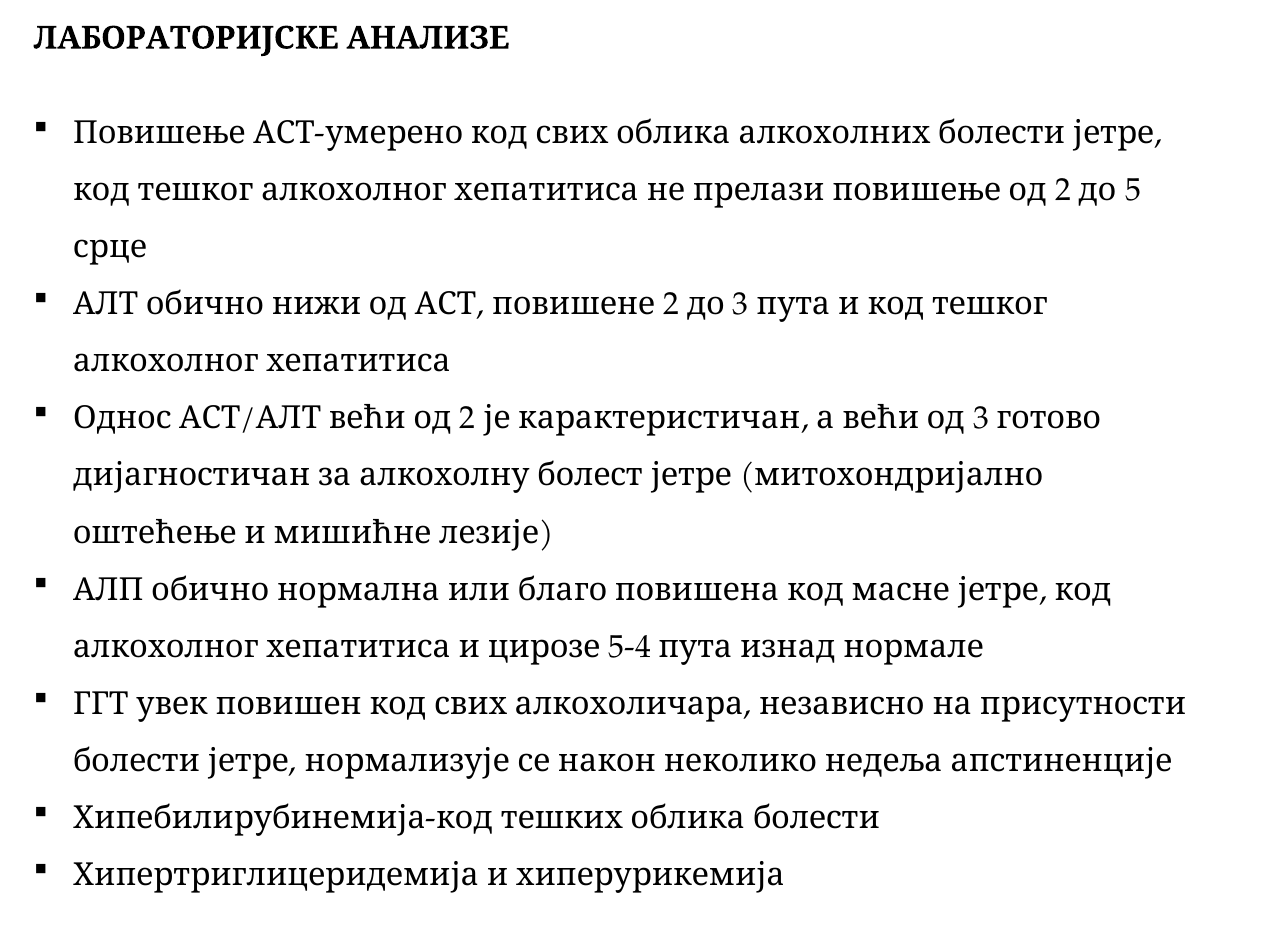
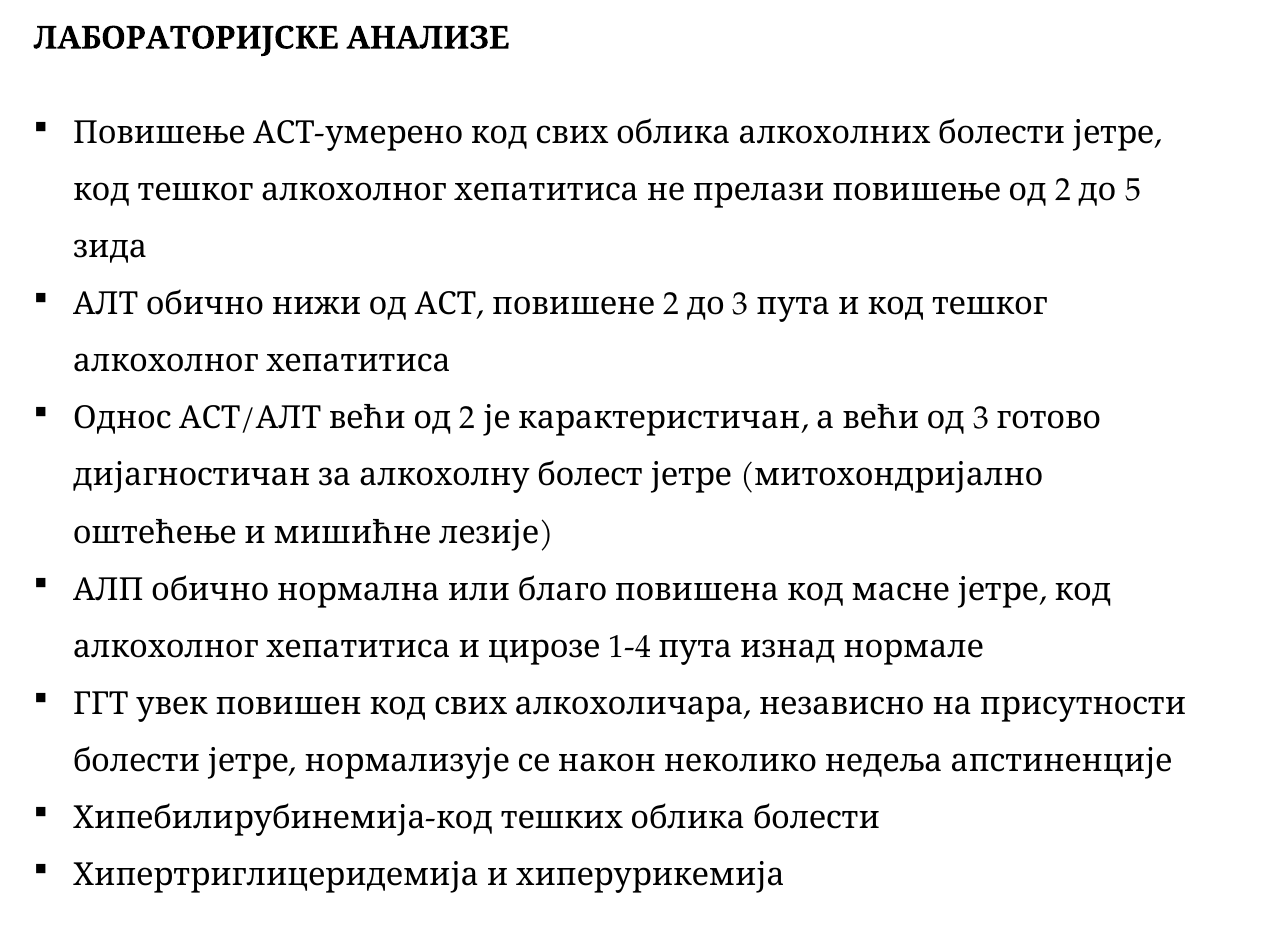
срце: срце -> зида (110, 247)
5-4: 5-4 -> 1-4 (630, 646)
